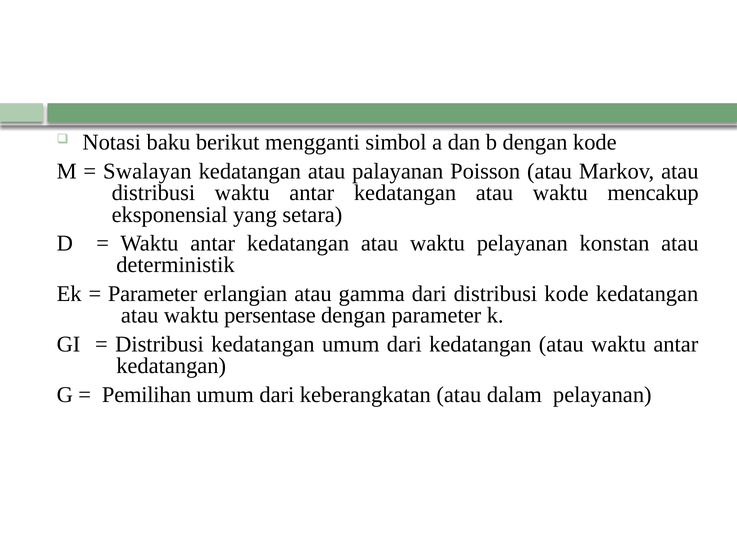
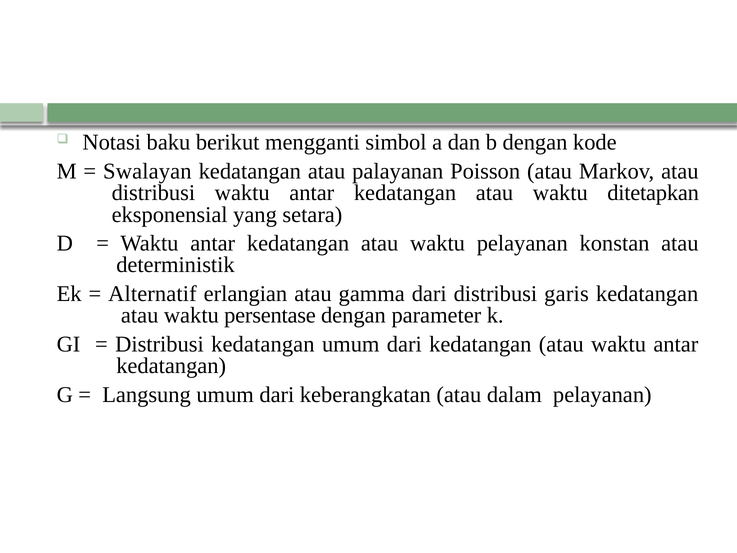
mencakup: mencakup -> ditetapkan (653, 193)
Parameter: Parameter -> Alternatif (152, 294)
distribusi kode: kode -> garis (567, 294)
Pemilihan: Pemilihan -> Langsung (147, 394)
